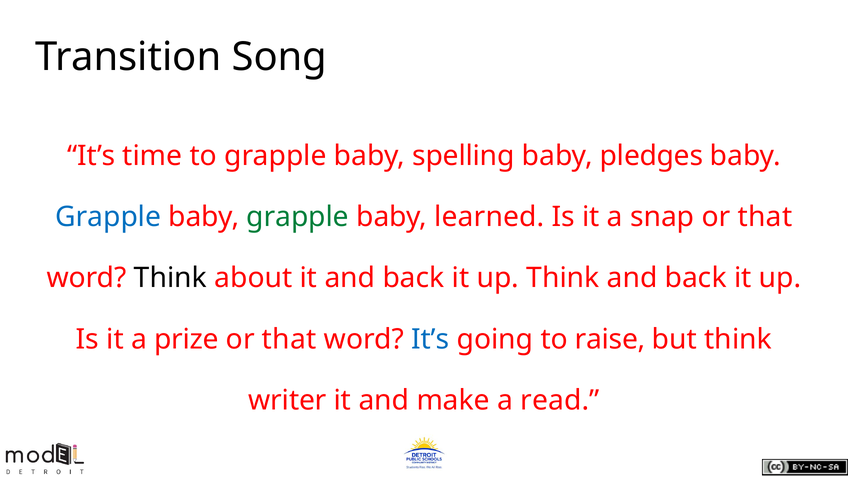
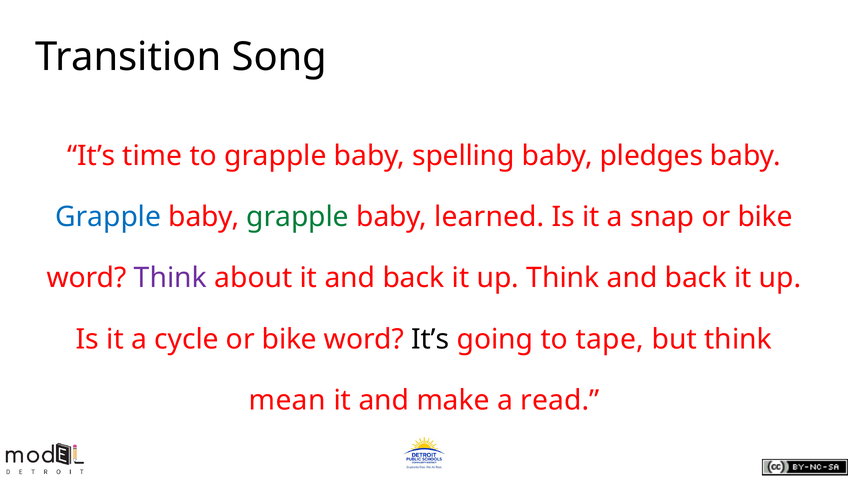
snap or that: that -> bike (765, 217)
Think colour: black -> purple (170, 278)
prize: prize -> cycle (186, 339)
that: that -> bike (289, 339)
It’s colour: blue -> black (430, 339)
raise: raise -> tape (610, 339)
writer: writer -> mean (287, 400)
